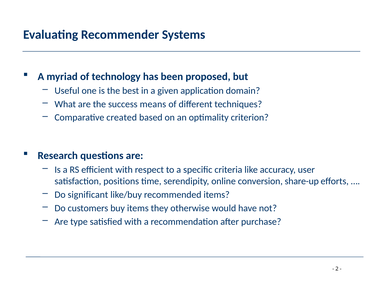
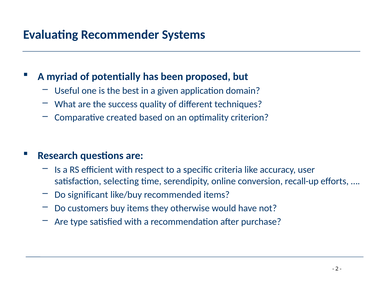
technology: technology -> potentially (116, 77)
means: means -> quality (153, 104)
positions: positions -> selecting (121, 181)
share-up: share-up -> recall-up (302, 181)
